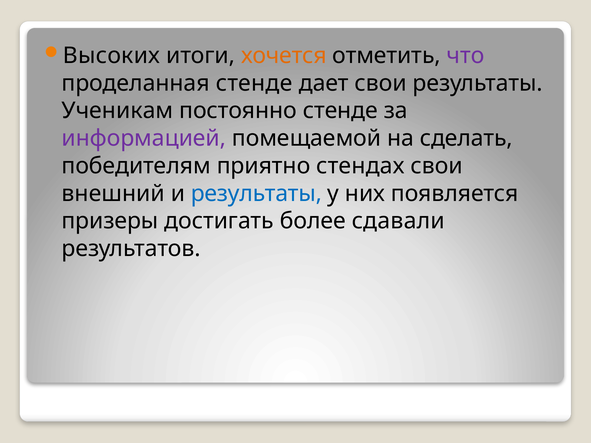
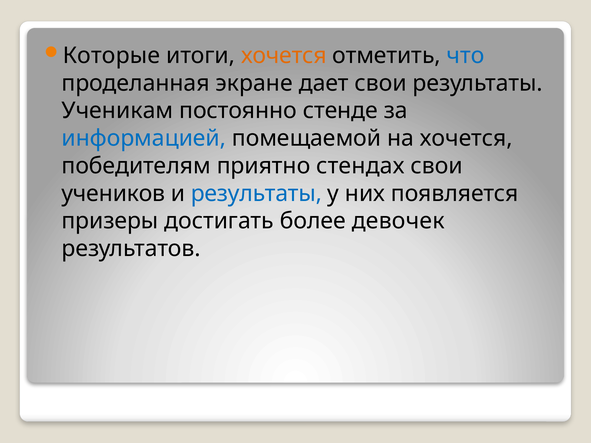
Высоких: Высоких -> Которые (111, 56)
что colour: purple -> blue (465, 56)
проделанная стенде: стенде -> экране (254, 83)
информацией colour: purple -> blue (144, 138)
на сделать: сделать -> хочется (466, 138)
внешний: внешний -> учеников (113, 194)
сдавали: сдавали -> девочек (398, 221)
